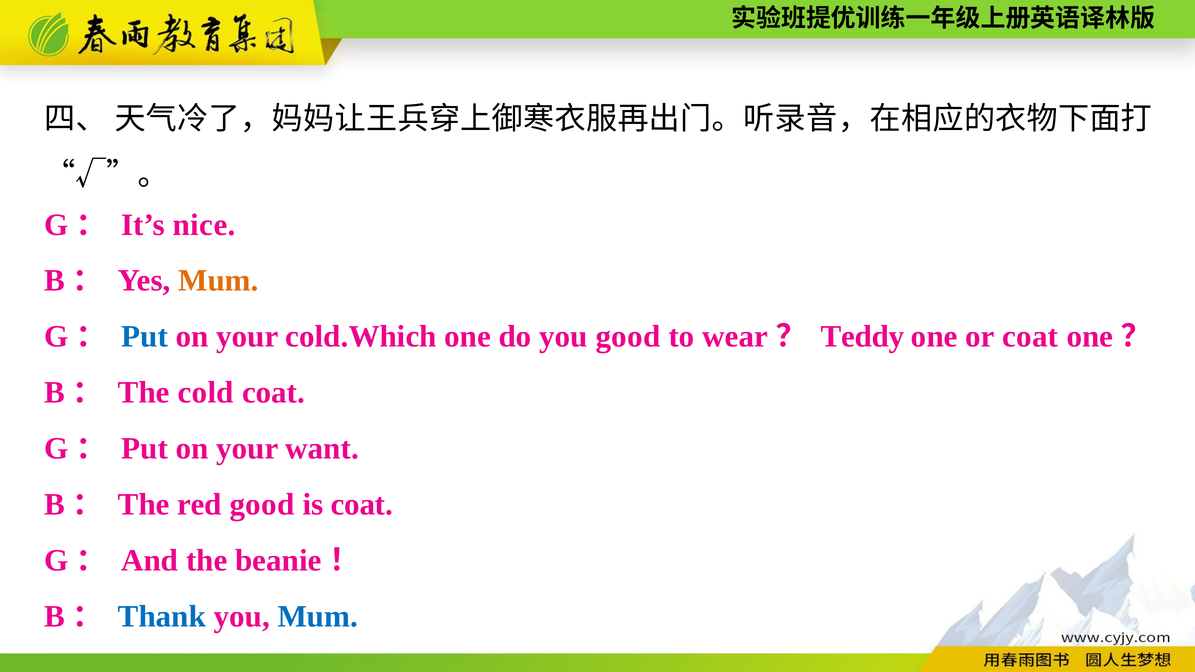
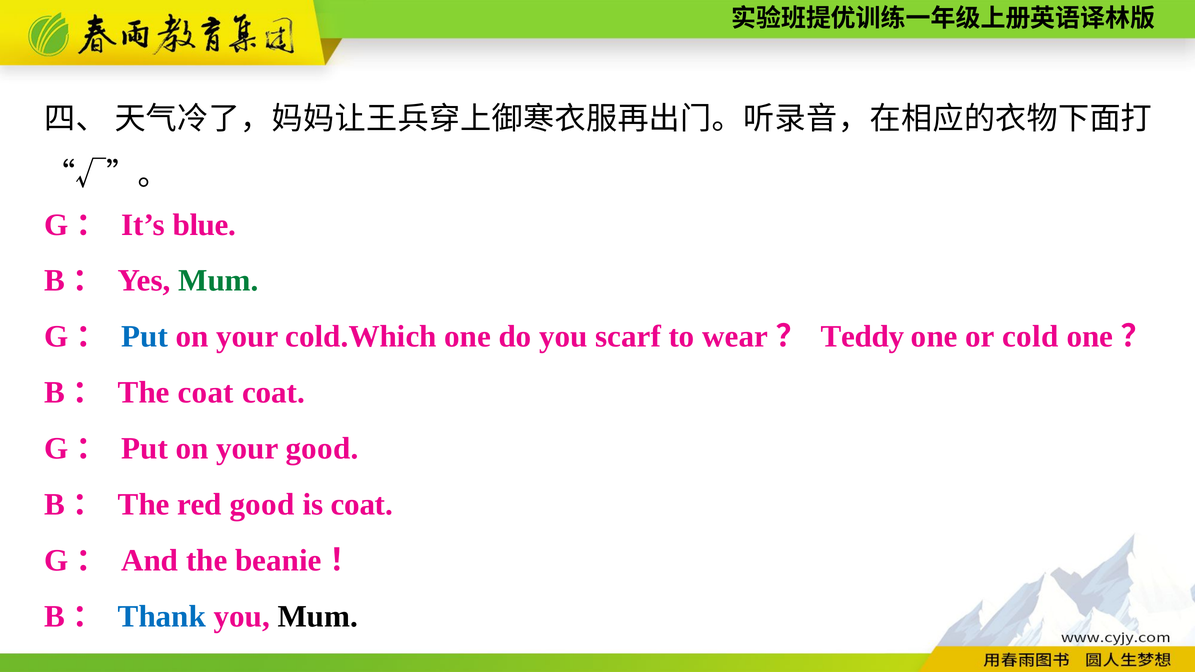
nice: nice -> blue (204, 225)
Mum colour: orange -> green (218, 281)
you good: good -> scarf (628, 337)
or coat: coat -> cold (1030, 337)
The cold: cold -> coat (206, 393)
your want: want -> good (322, 449)
Mum colour: blue -> black (318, 617)
